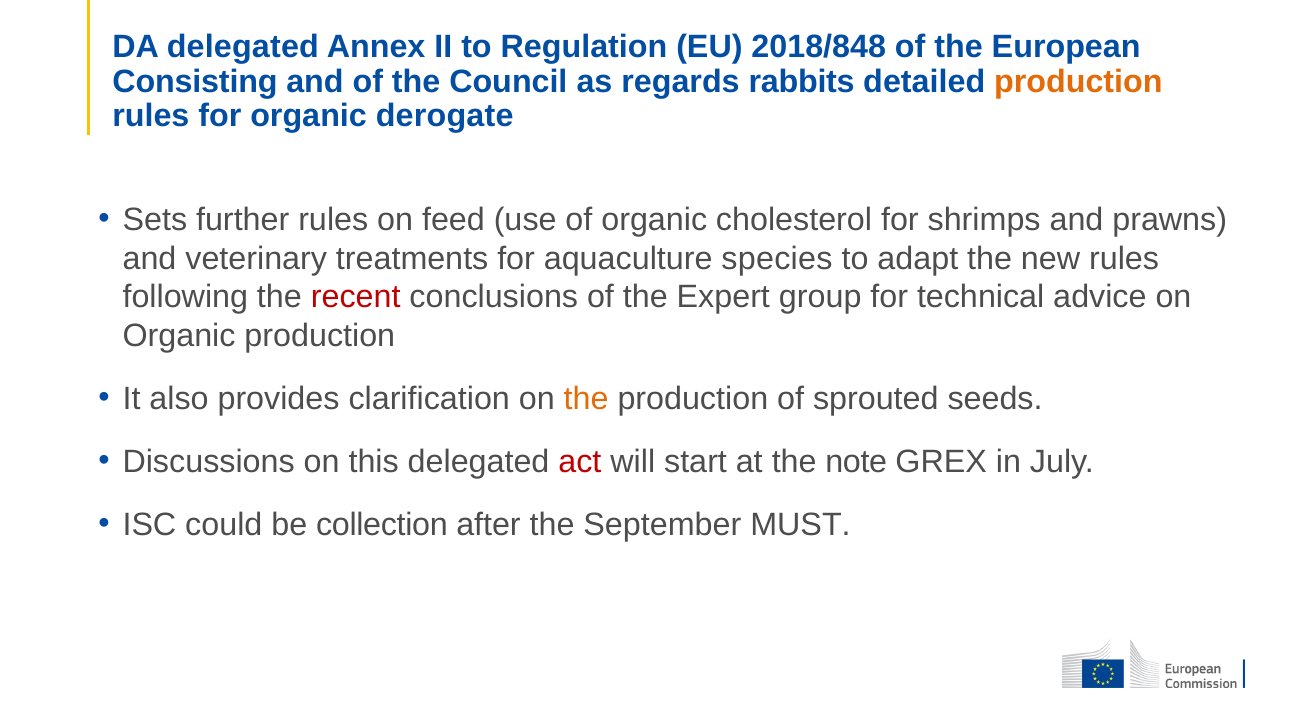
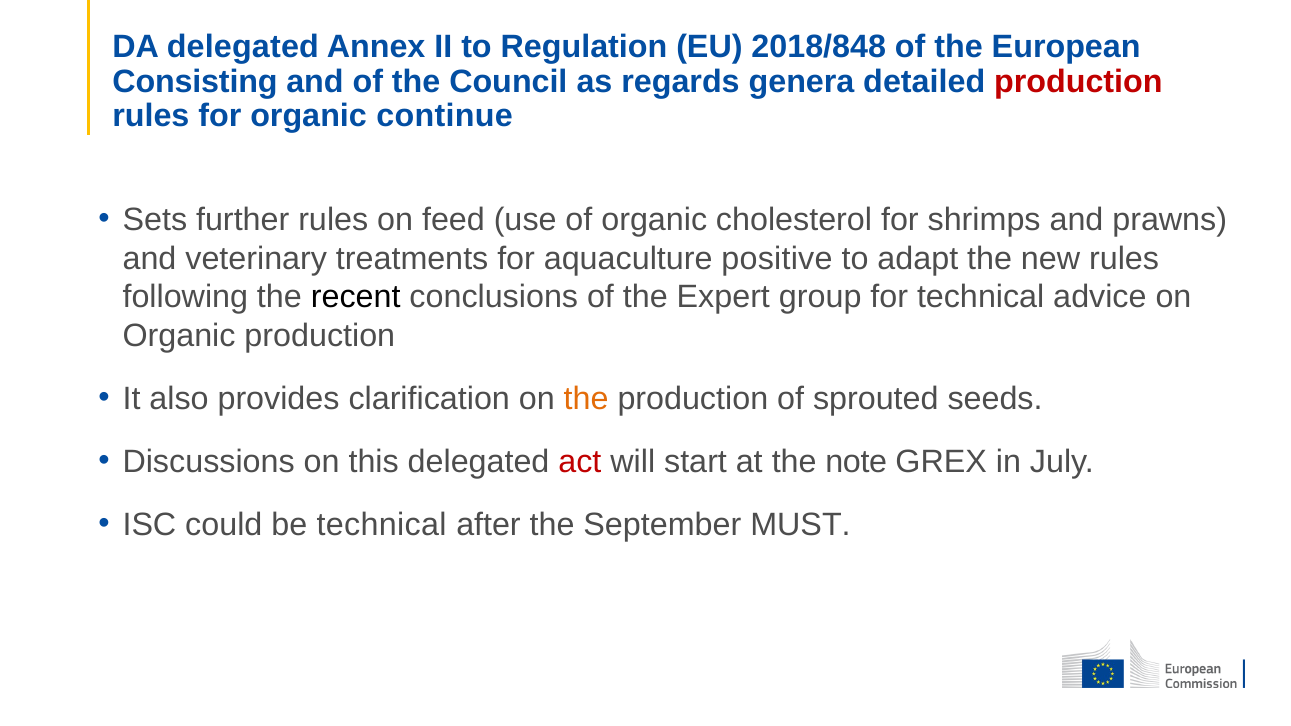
rabbits: rabbits -> genera (802, 81)
production colour: orange -> red (1078, 81)
derogate: derogate -> continue (445, 116)
species: species -> positive (777, 259)
recent colour: red -> black (356, 297)
be collection: collection -> technical (382, 525)
